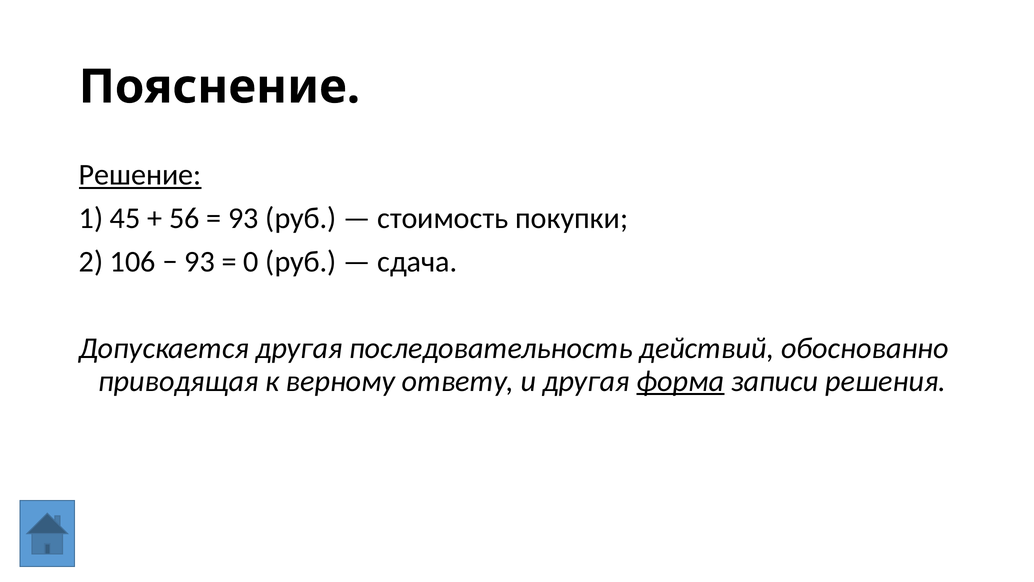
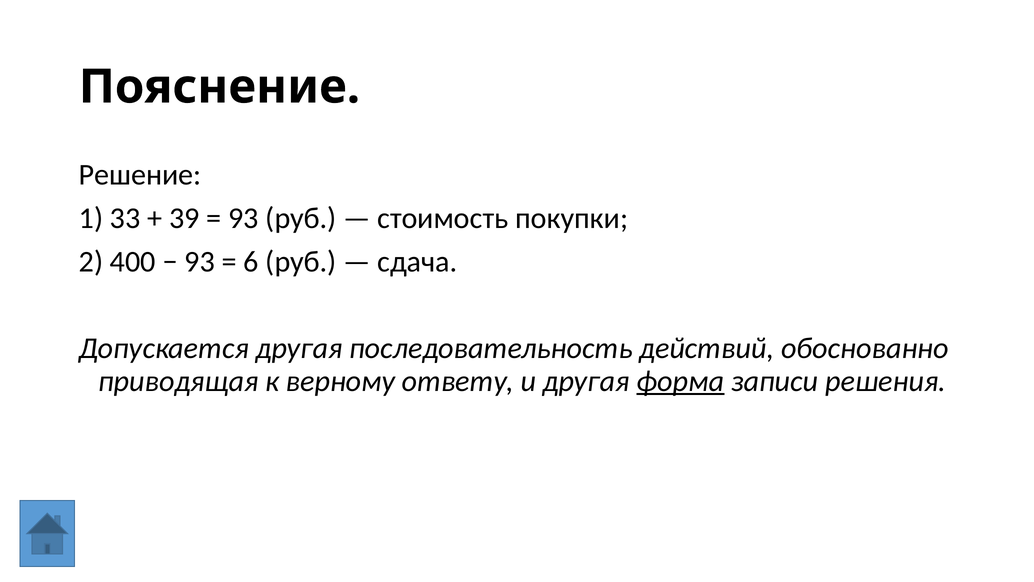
Решение underline: present -> none (140, 175)
45: 45 -> 33 (125, 218)
56: 56 -> 39 (184, 218)
106: 106 -> 400 (133, 262)
0: 0 -> 6 (251, 262)
